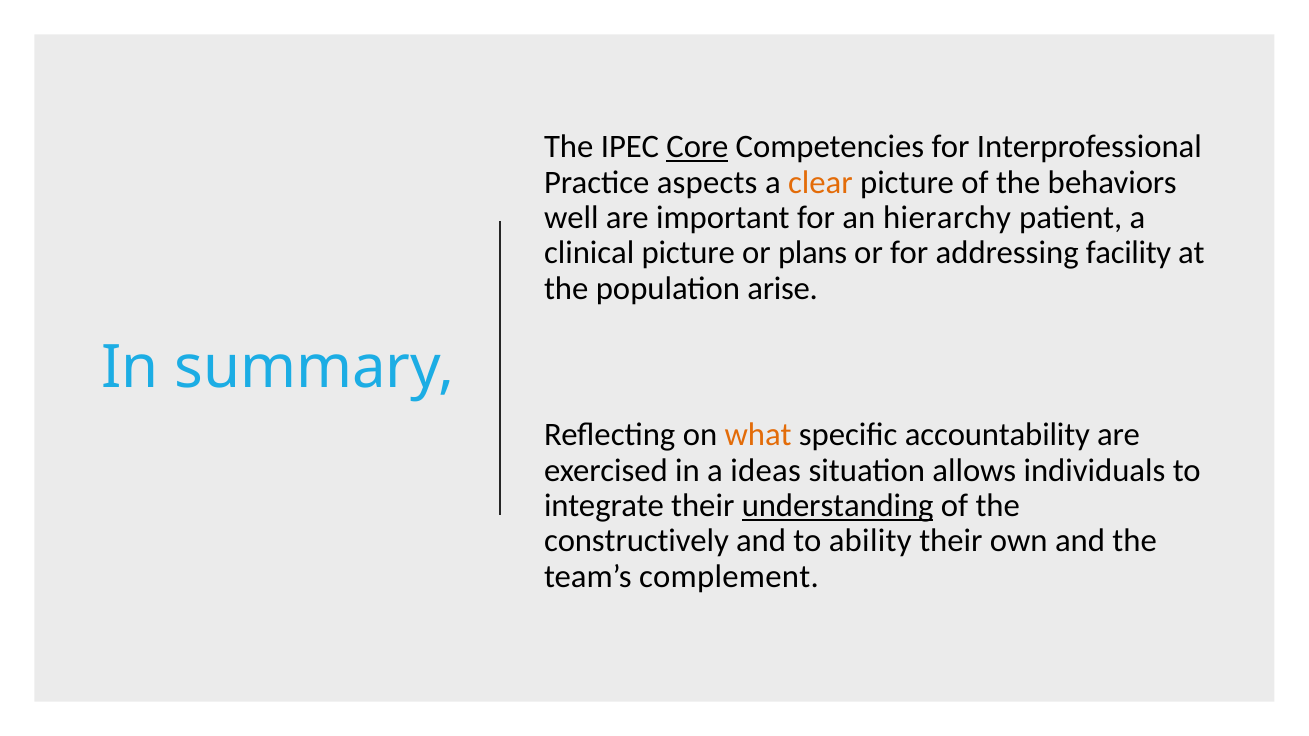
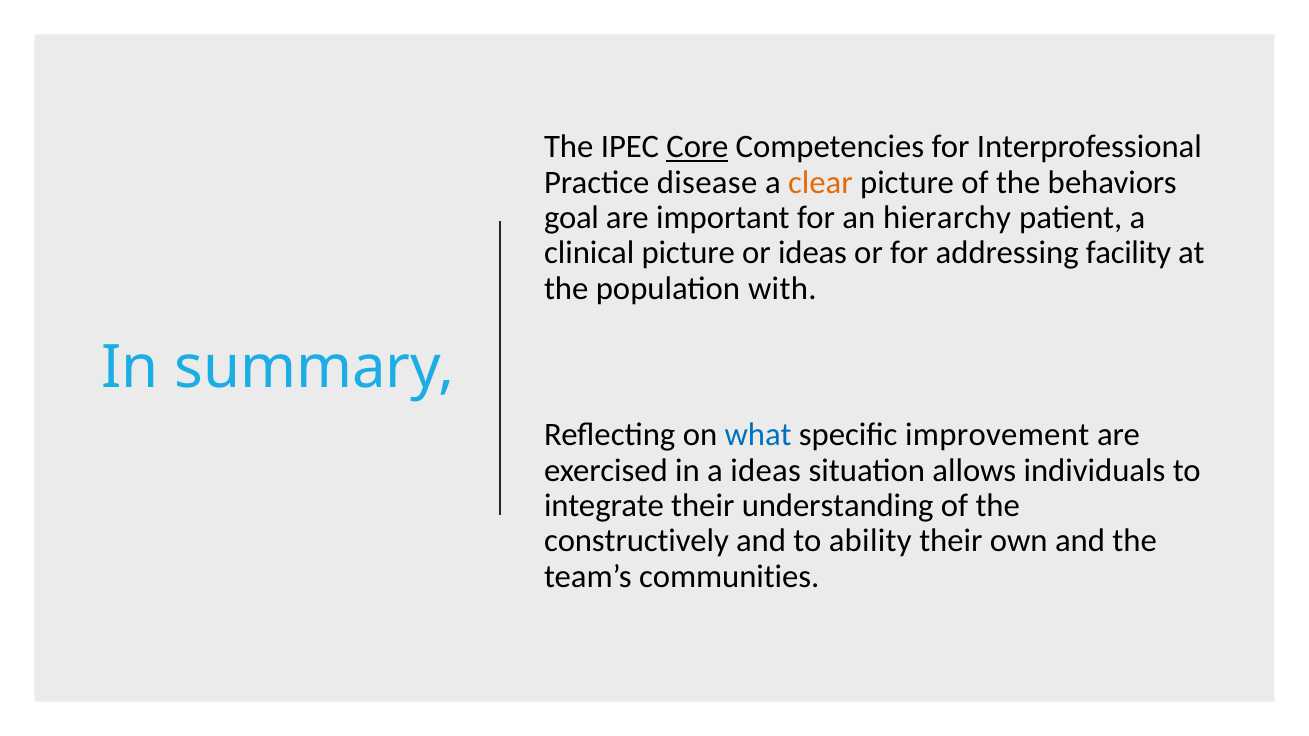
aspects: aspects -> disease (707, 182)
well: well -> goal (571, 218)
or plans: plans -> ideas (813, 253)
arise: arise -> with (782, 288)
what colour: orange -> blue (758, 435)
accountability: accountability -> improvement (997, 435)
understanding underline: present -> none (838, 506)
complement: complement -> communities (729, 577)
